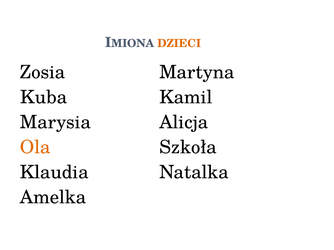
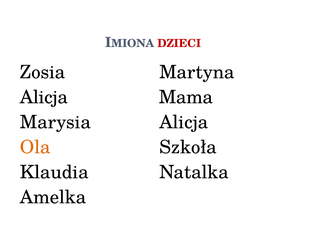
DZIECI colour: orange -> red (179, 44)
Kuba: Kuba -> Alicja (44, 98)
Kamil: Kamil -> Mama (186, 98)
